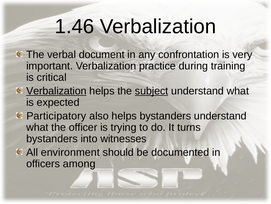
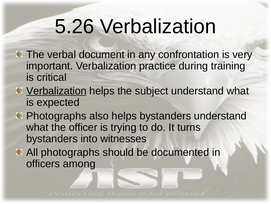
1.46: 1.46 -> 5.26 (74, 26)
subject underline: present -> none (152, 91)
Participatory: Participatory -> Photographs (56, 116)
All environment: environment -> photographs (70, 152)
